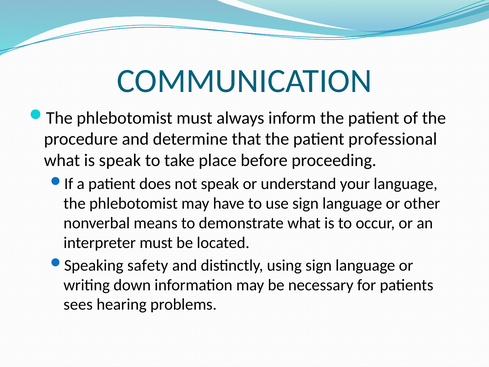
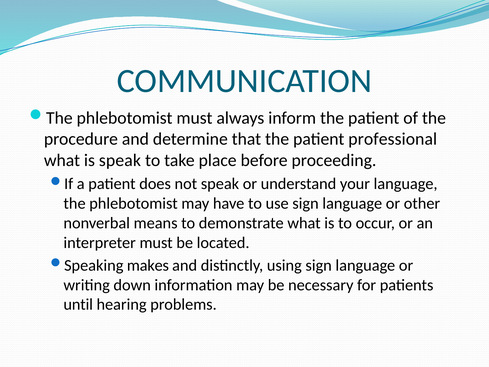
safety: safety -> makes (148, 265)
sees: sees -> until (78, 304)
